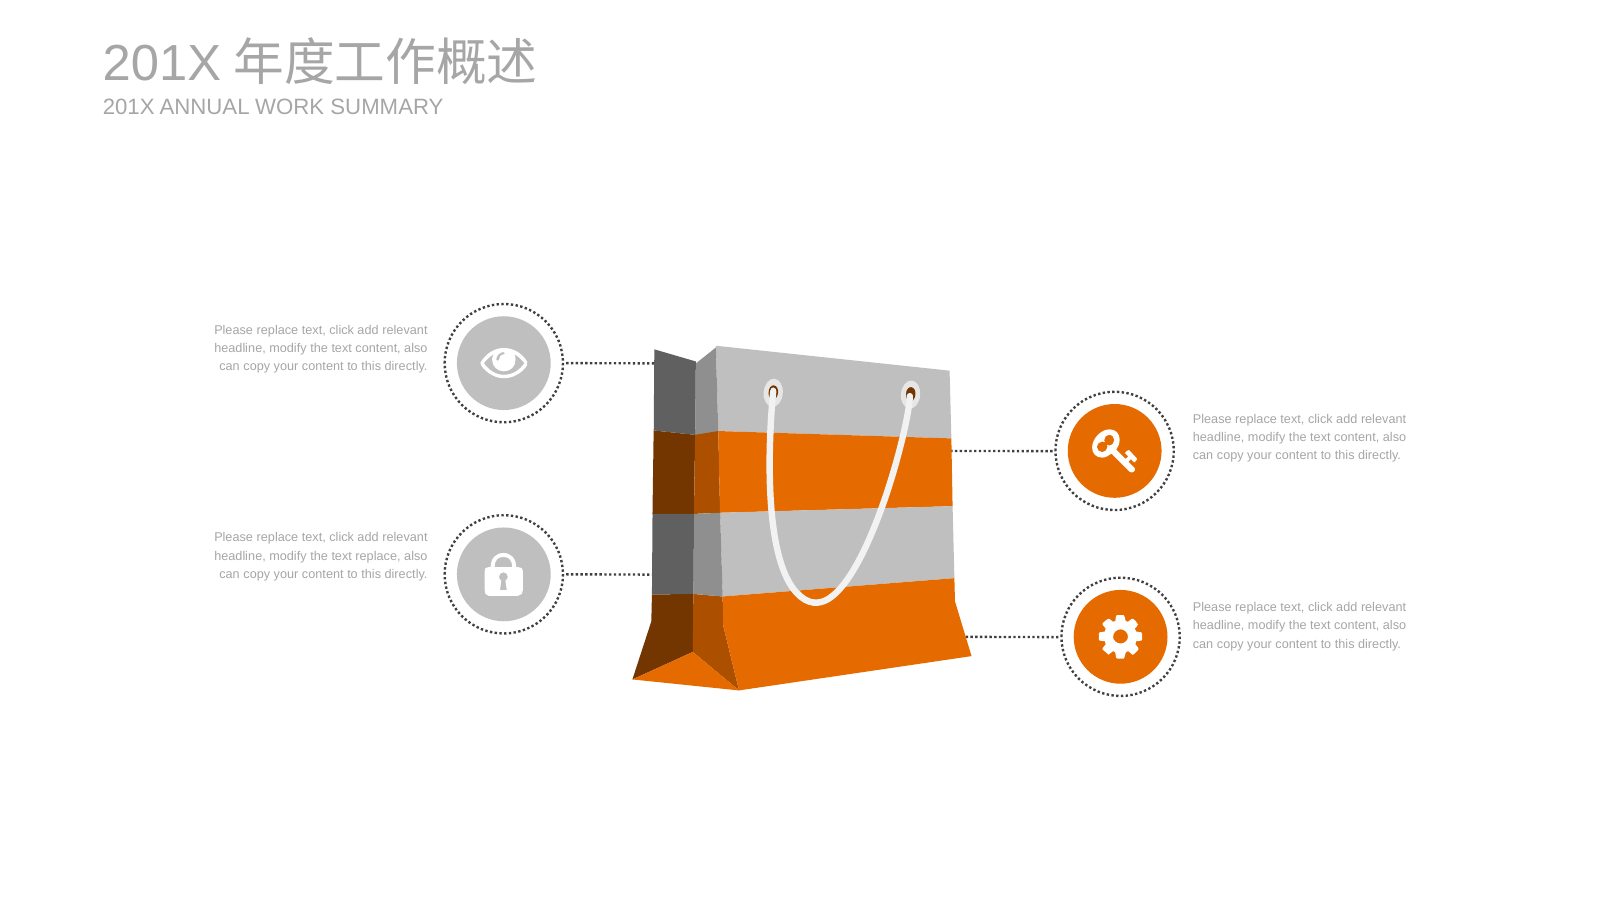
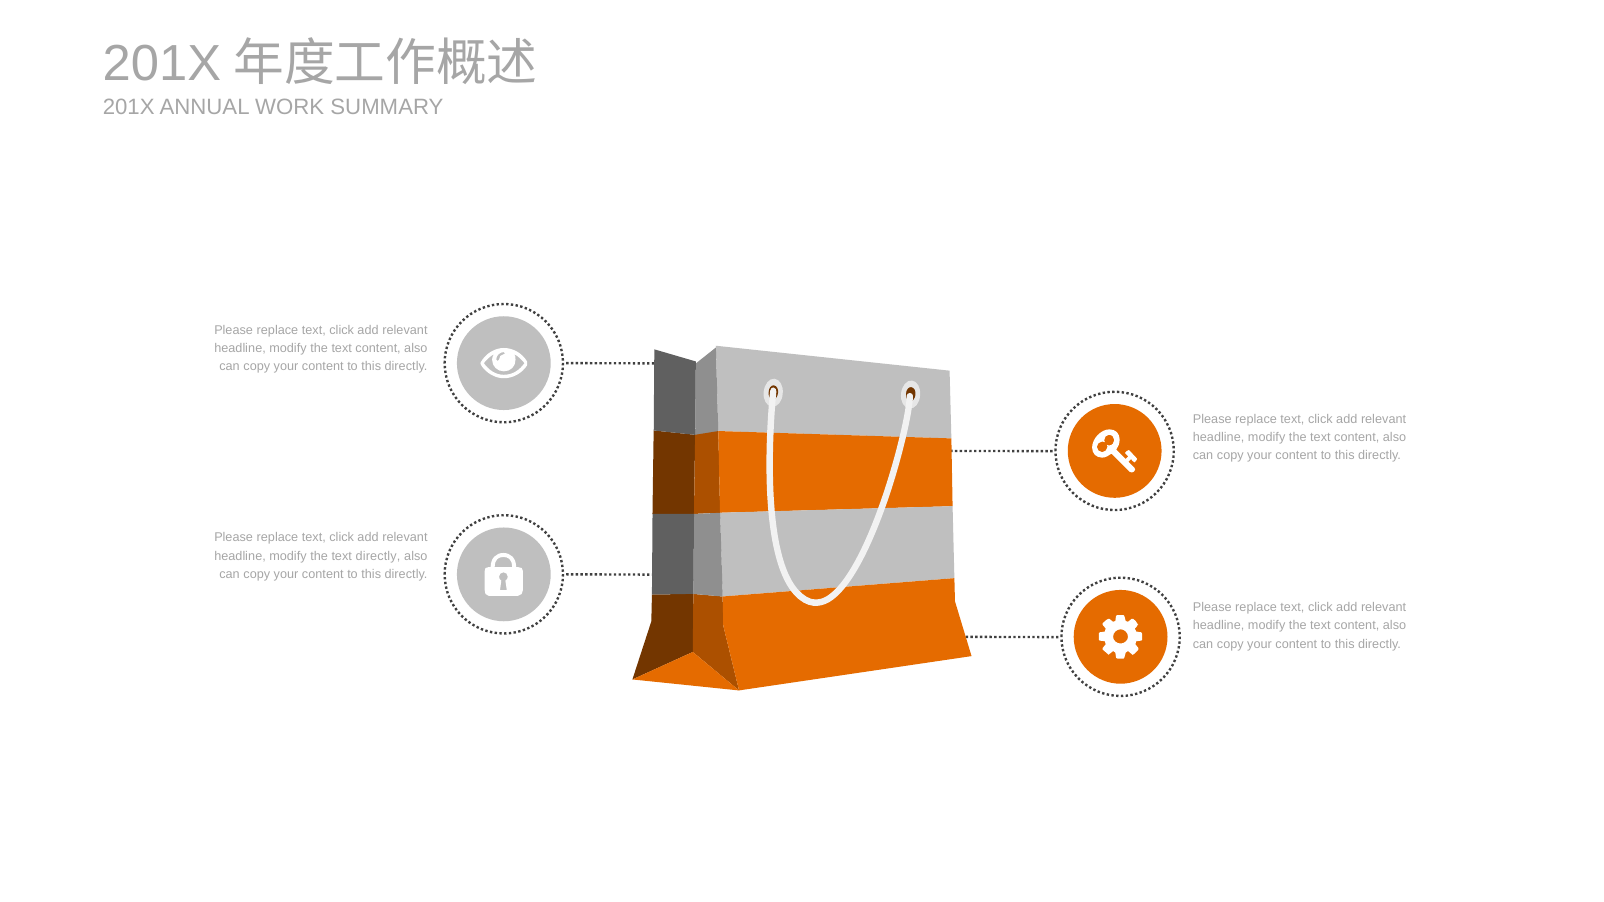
text replace: replace -> directly (378, 556)
